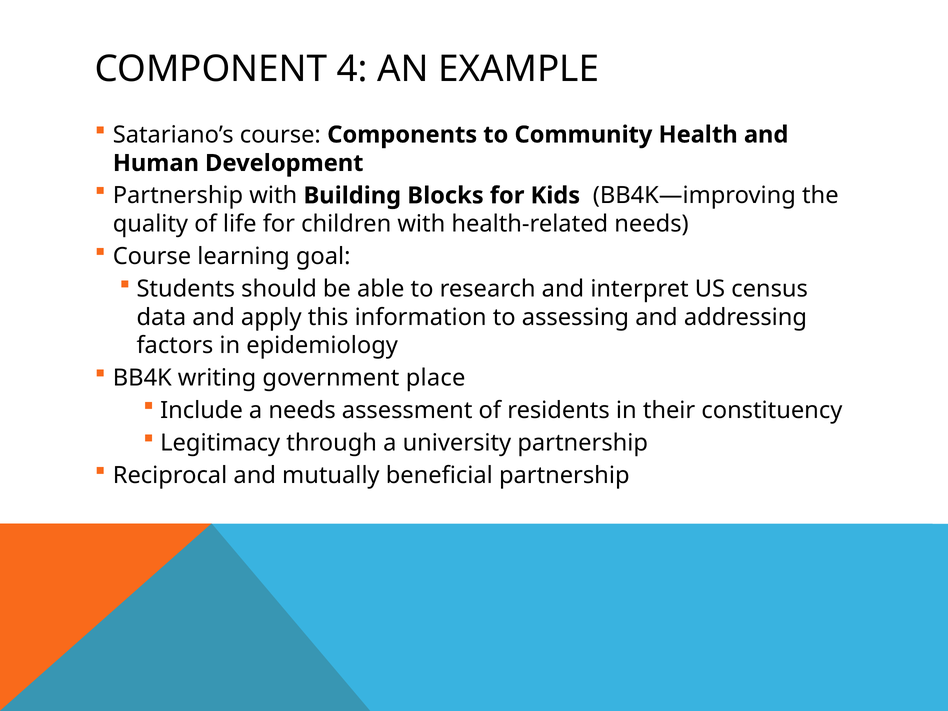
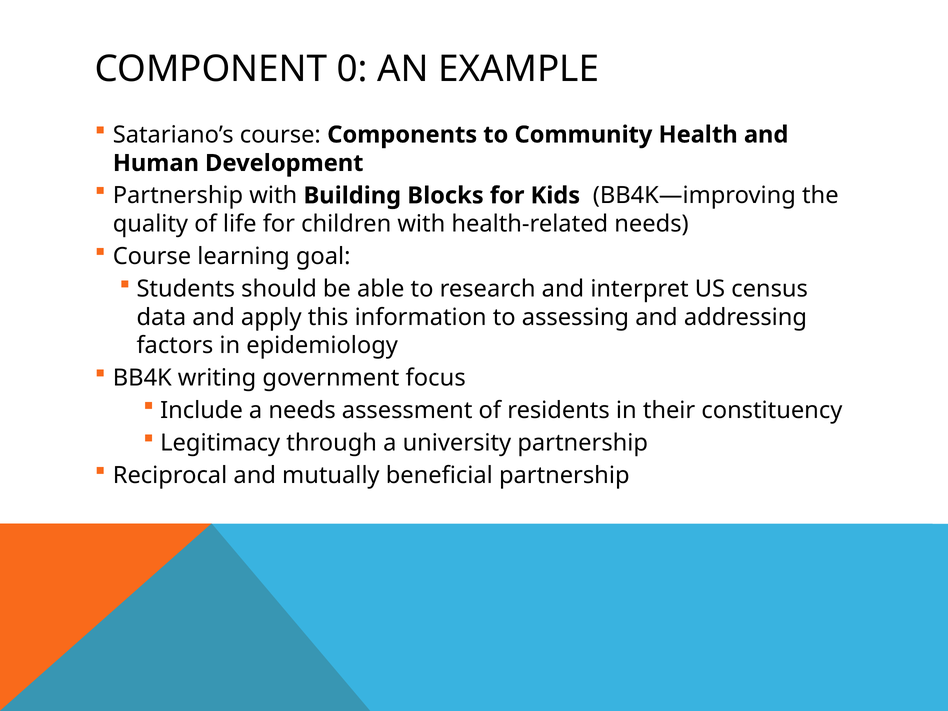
4: 4 -> 0 (352, 69)
place: place -> focus (436, 378)
